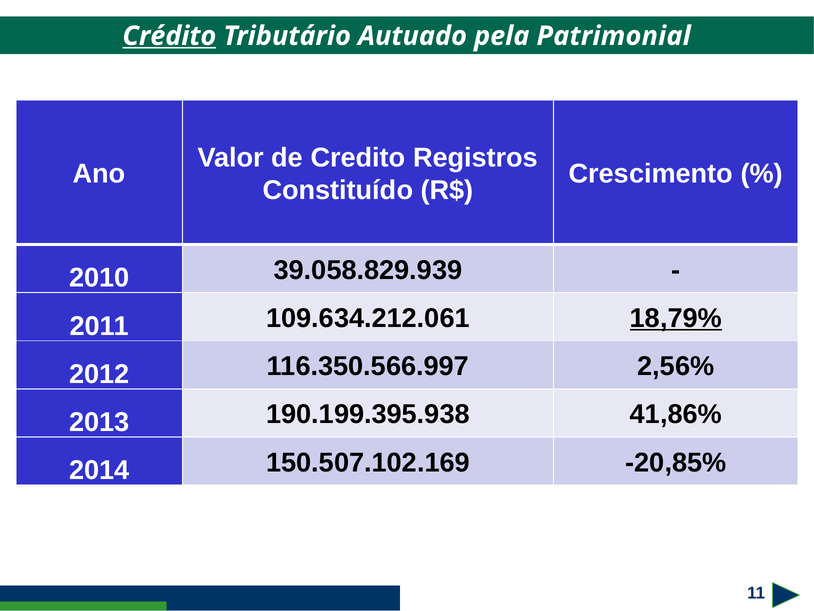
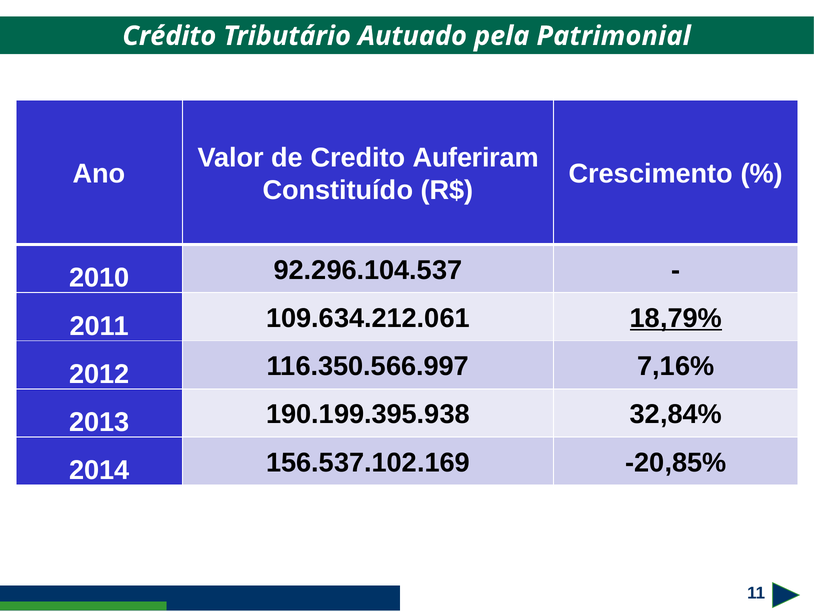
Crédito underline: present -> none (169, 36)
Registros: Registros -> Auferiram (476, 158)
39.058.829.939: 39.058.829.939 -> 92.296.104.537 (368, 270)
2,56%: 2,56% -> 7,16% (676, 366)
41,86%: 41,86% -> 32,84% (676, 414)
150.507.102.169: 150.507.102.169 -> 156.537.102.169 (368, 462)
